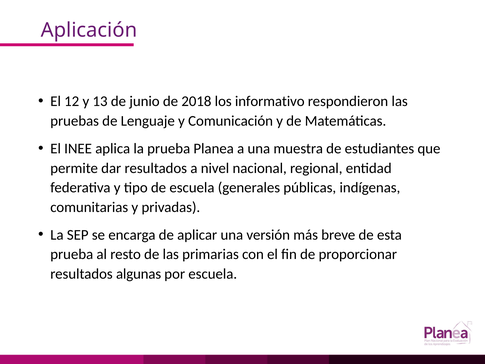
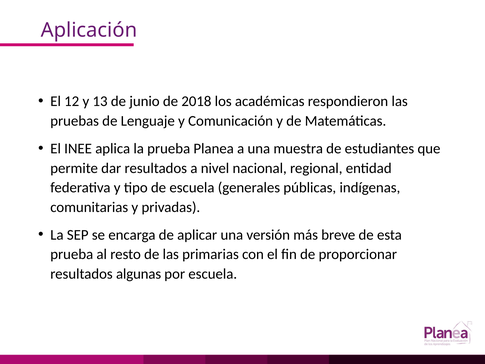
informativo: informativo -> académicas (270, 101)
